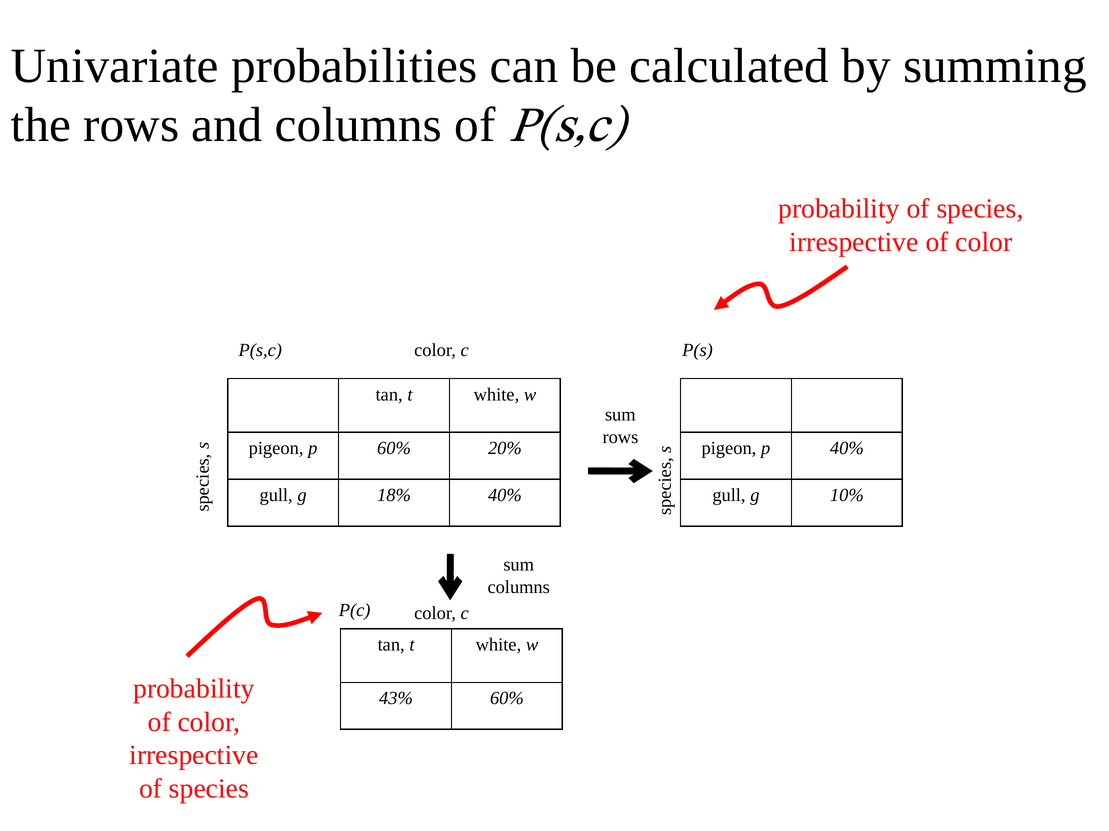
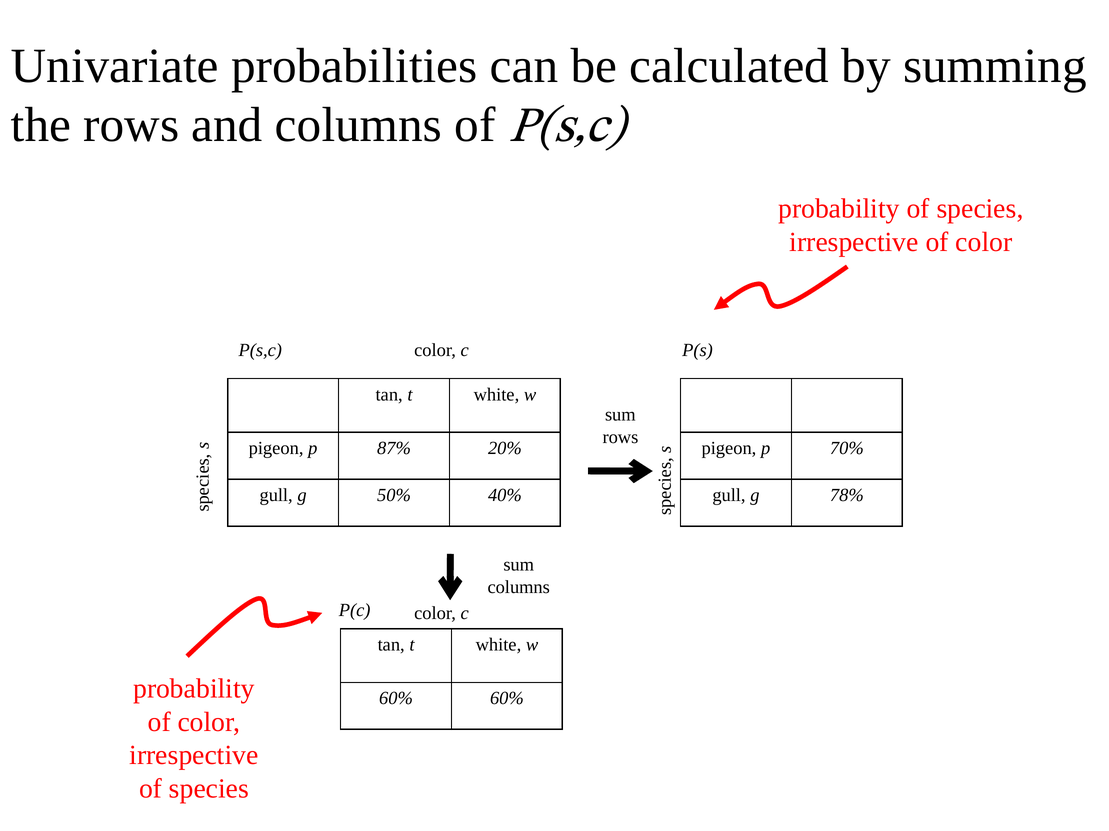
p 60%: 60% -> 87% (394, 449)
p 40%: 40% -> 70% (847, 449)
18%: 18% -> 50% (394, 496)
10%: 10% -> 78% (847, 496)
43%: 43% -> 60% (396, 699)
